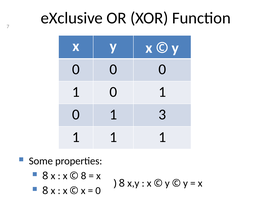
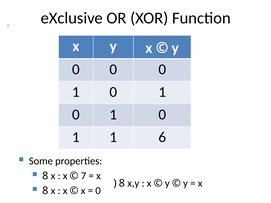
3: 3 -> 0 (162, 115)
1 1 1: 1 -> 6 (162, 137)
8: 8 -> 7 (84, 176)
